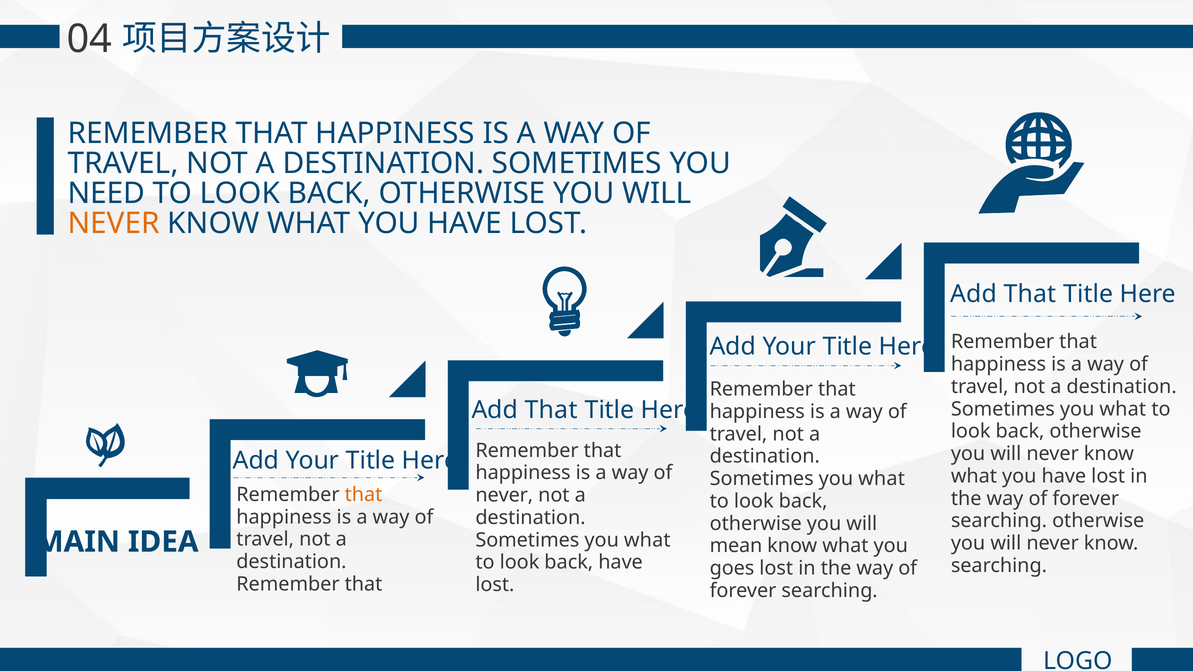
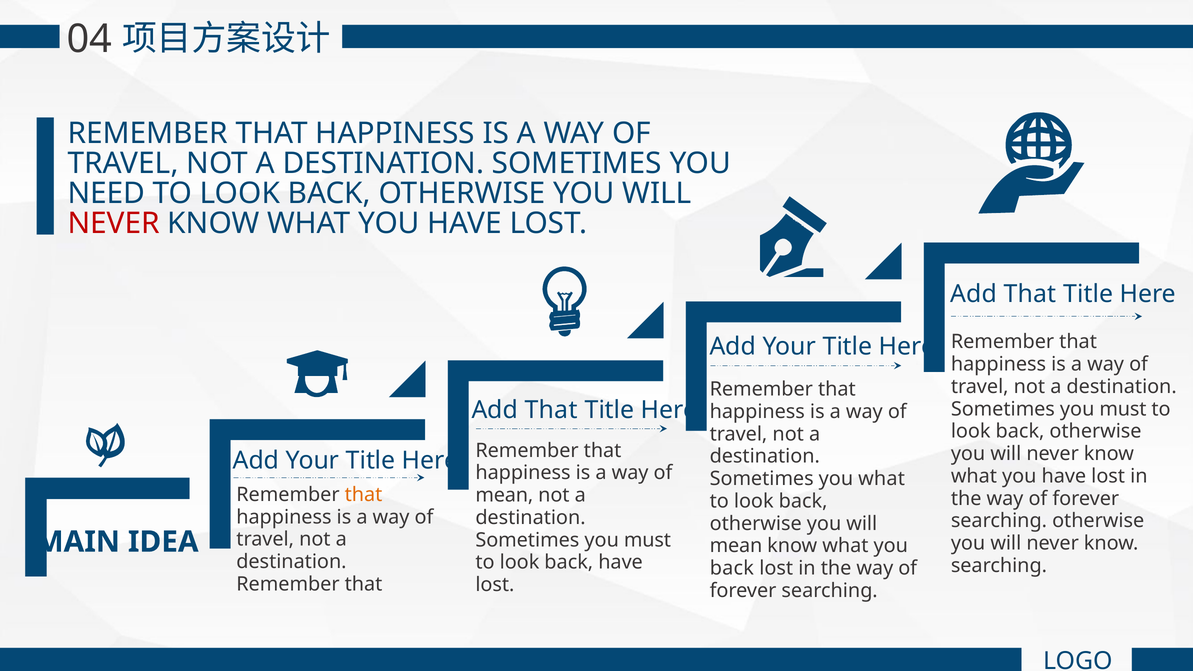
NEVER colour: orange -> red (114, 223)
what: what -> must (1123, 409)
never: never -> mean (504, 495)
what: what -> must (647, 540)
goes: goes -> back (732, 568)
